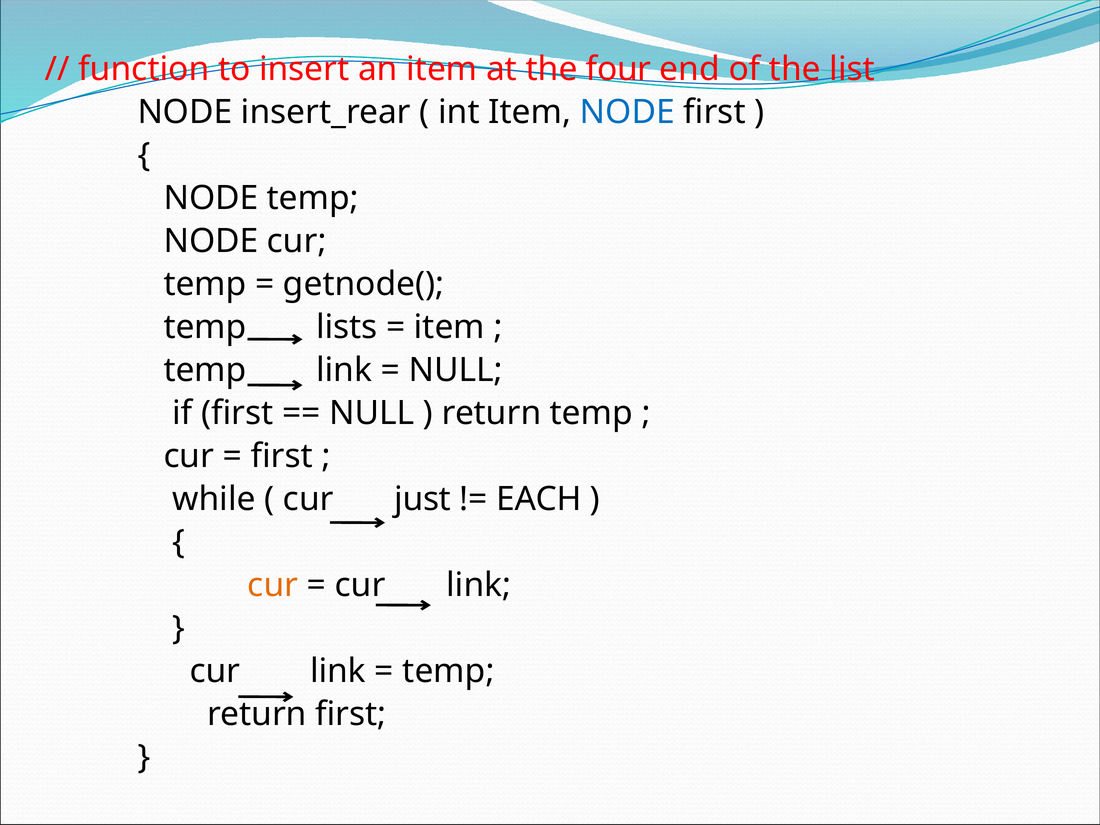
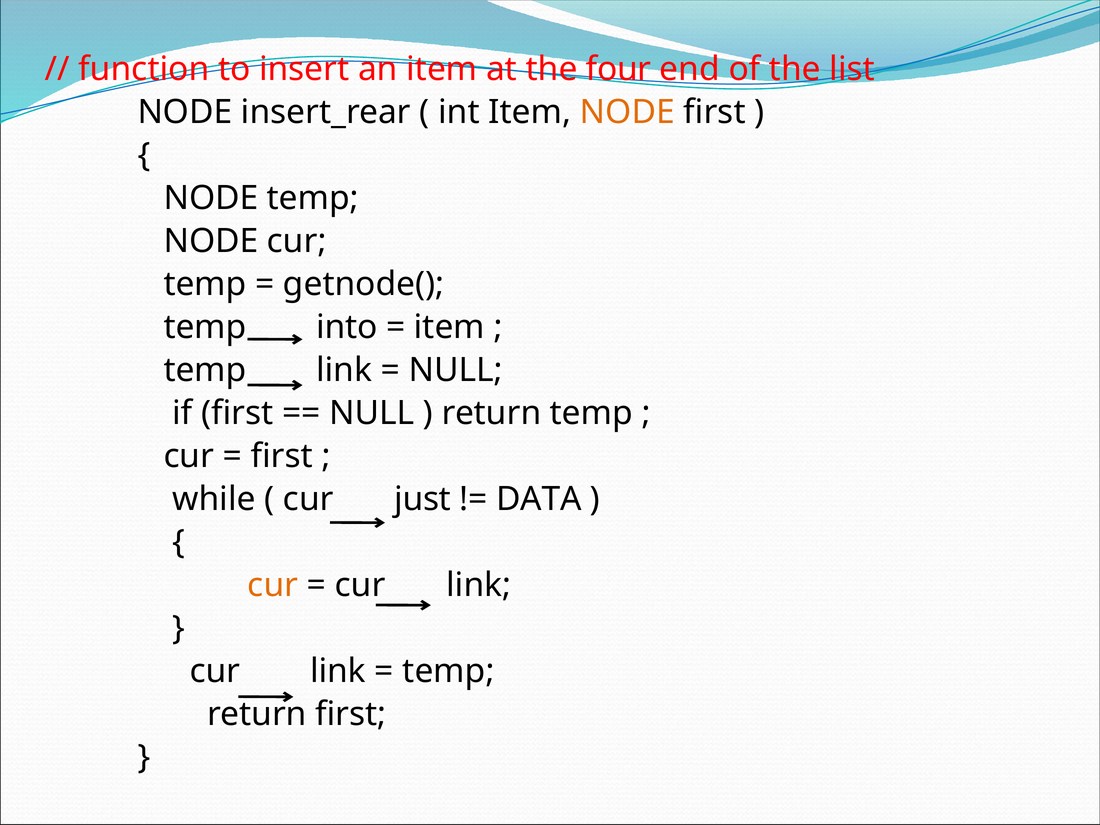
NODE colour: blue -> orange (627, 112)
lists: lists -> into (347, 327)
EACH: EACH -> DATA (539, 499)
